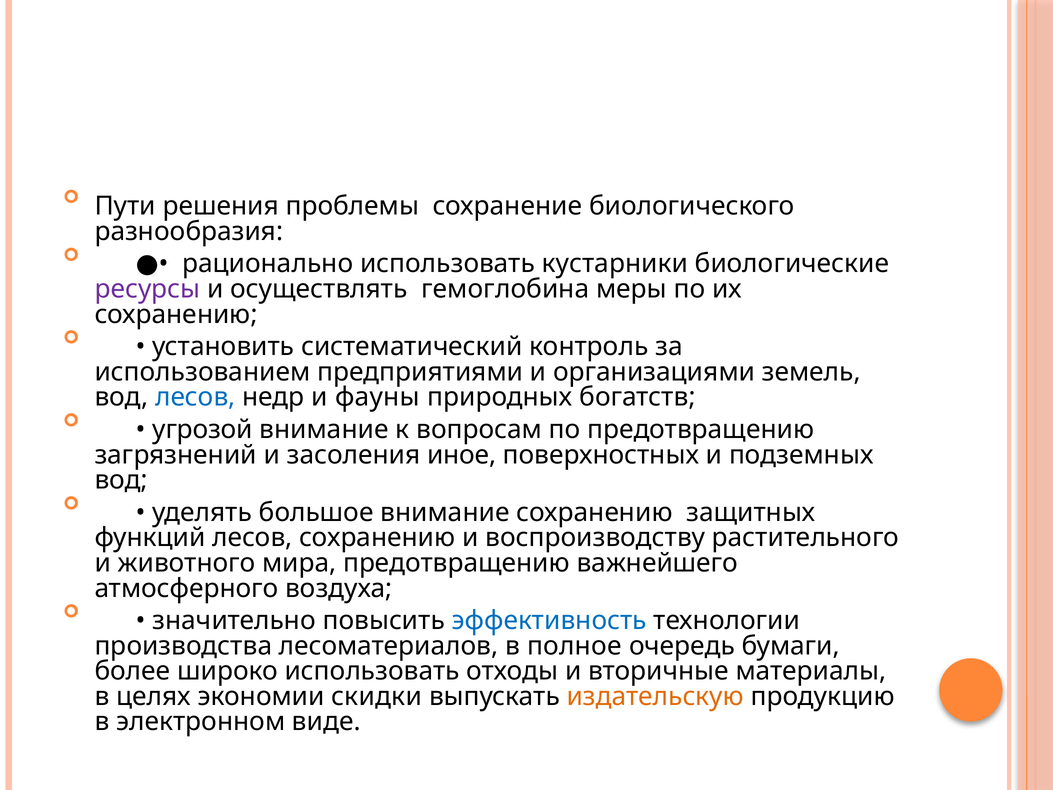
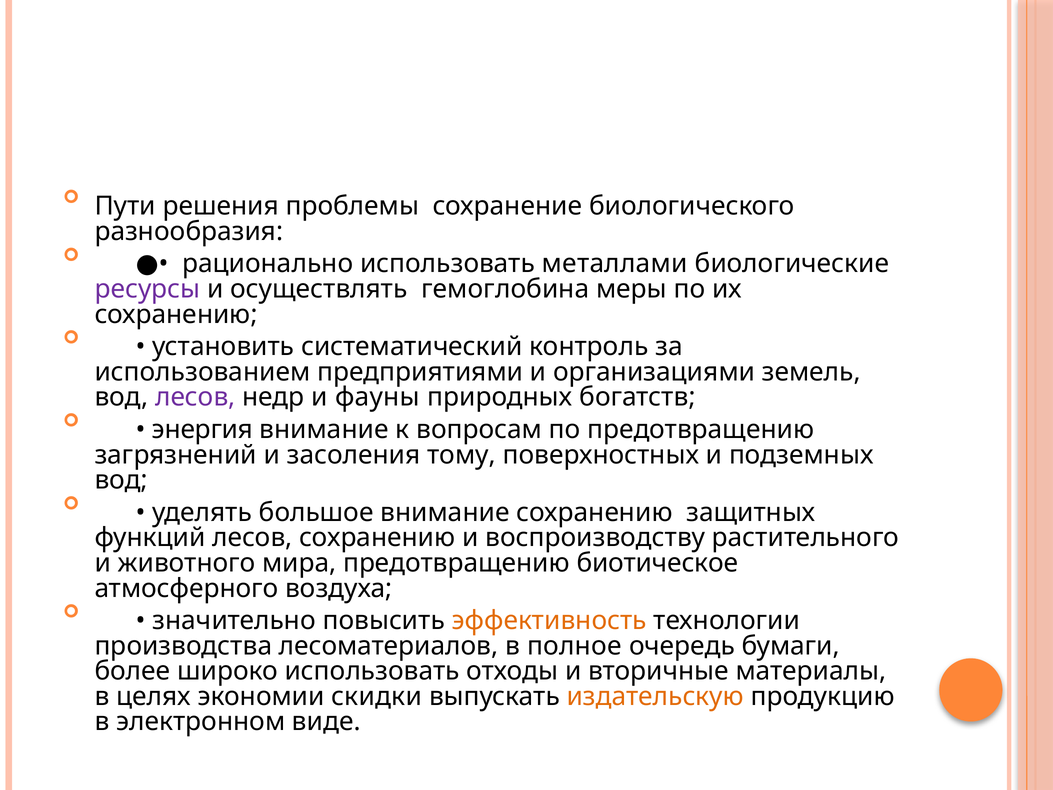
кустарники: кустарники -> металлами (615, 264)
лесов colour: blue -> purple (195, 397)
угрозой: угрозой -> энергия (203, 429)
иное: иное -> тому (461, 455)
важнейшего: важнейшего -> биотическое (657, 563)
эффективность colour: blue -> orange (549, 620)
